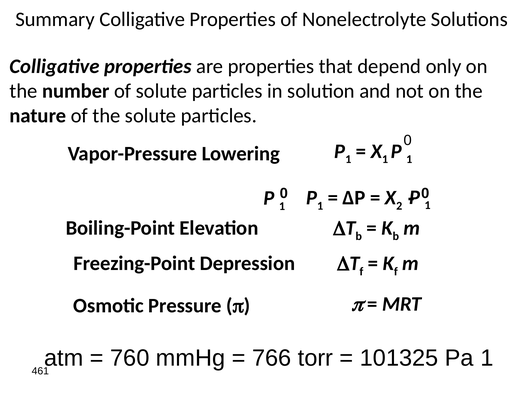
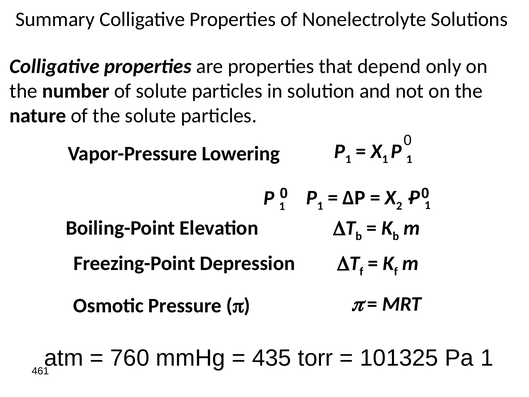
766: 766 -> 435 (272, 358)
